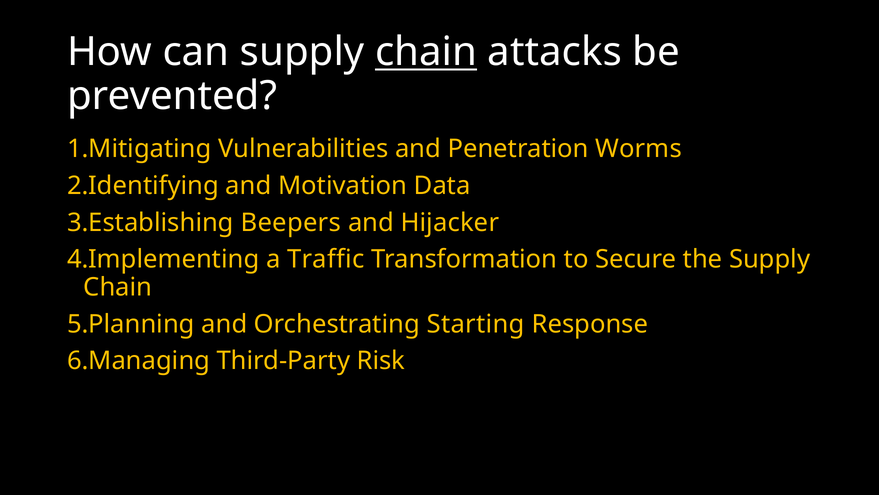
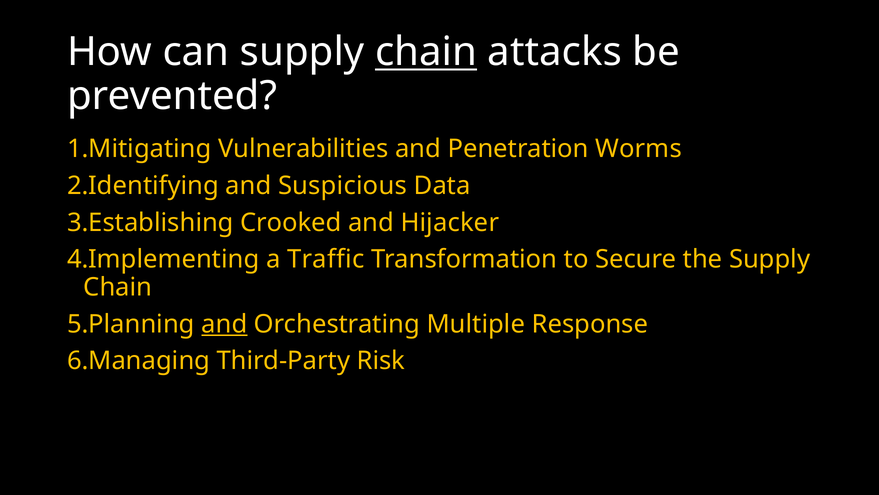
Motivation: Motivation -> Suspicious (343, 185)
Beepers: Beepers -> Crooked (291, 222)
and underline: none -> present (224, 324)
Starting: Starting -> Multiple (476, 324)
